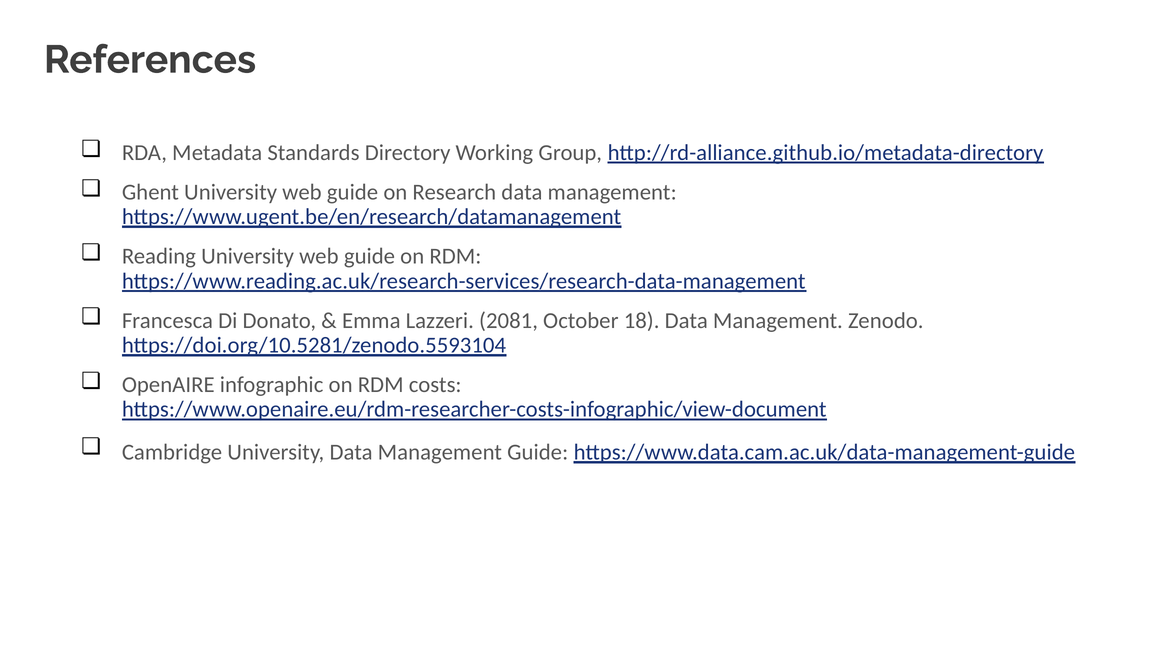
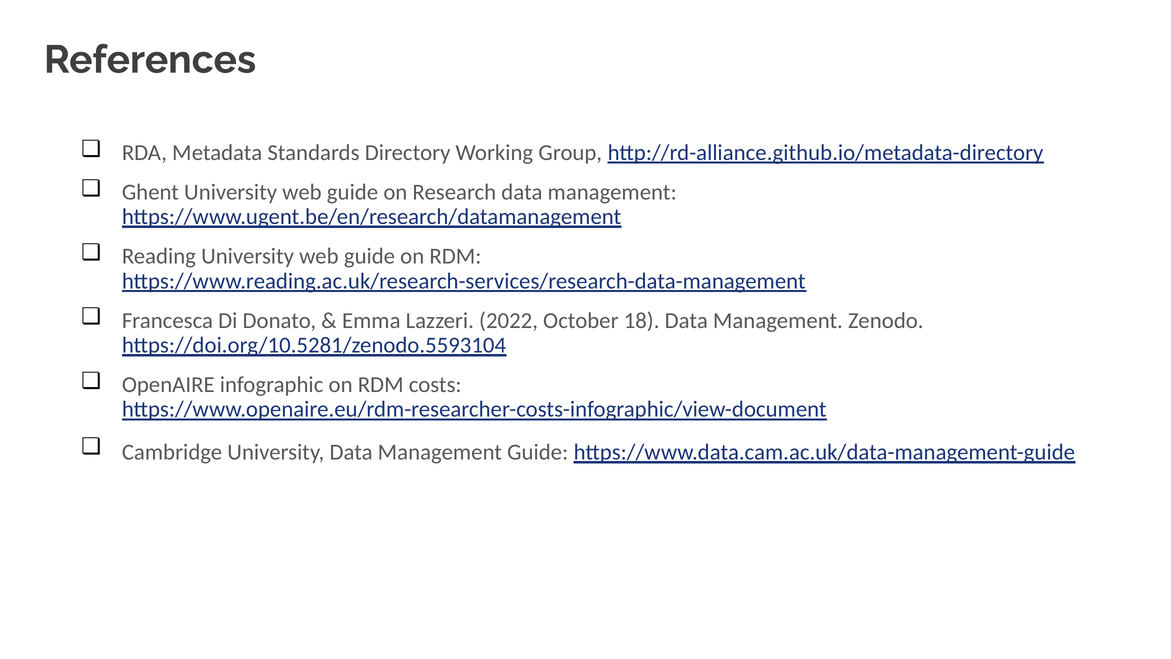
2081: 2081 -> 2022 (509, 320)
